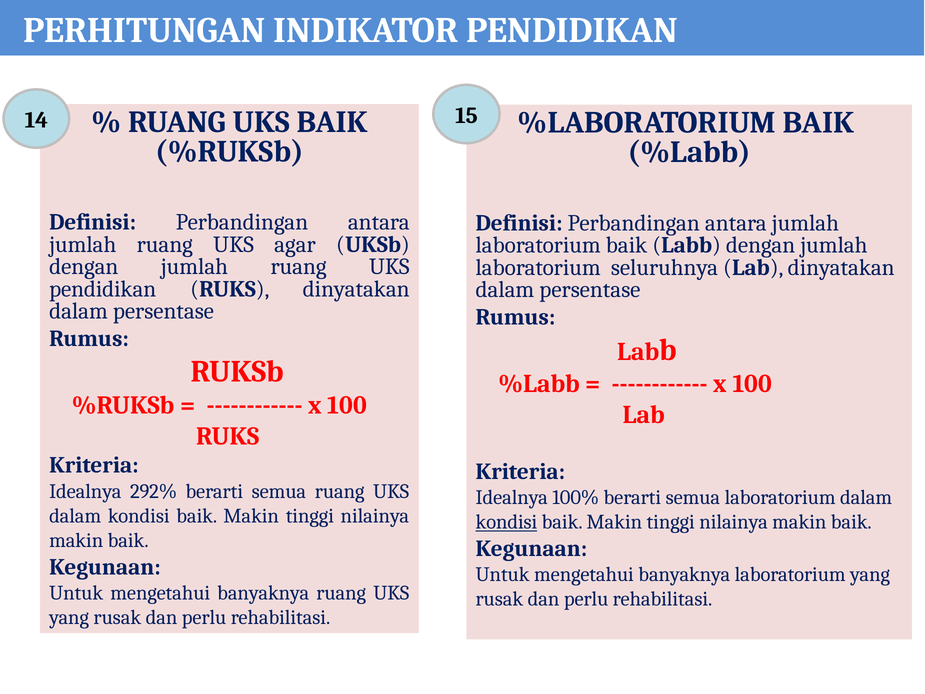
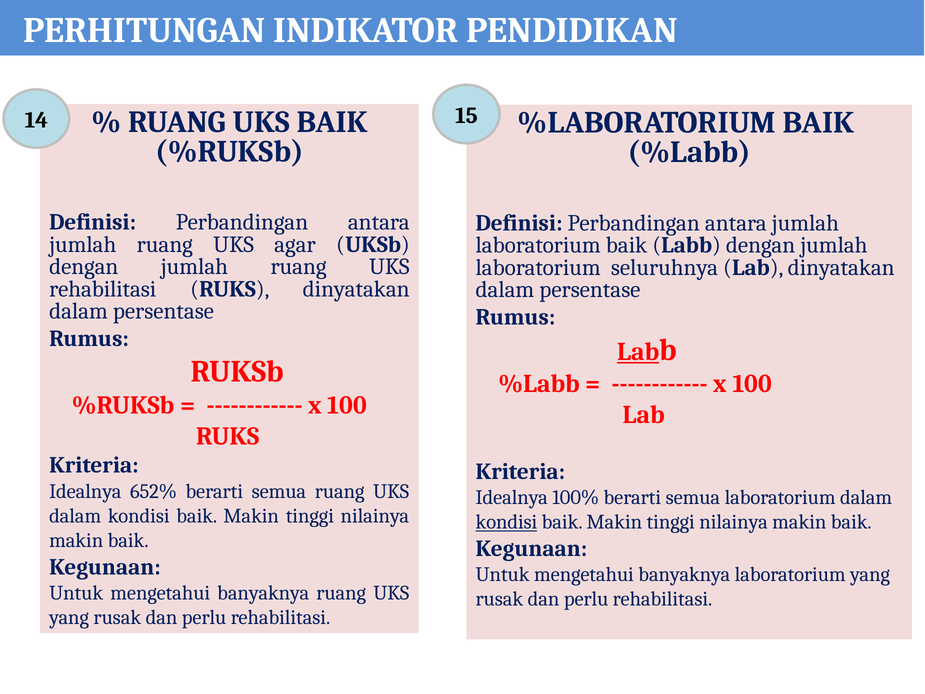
pendidikan: pendidikan -> rehabilitasi (103, 289)
Lab underline: none -> present (638, 352)
292%: 292% -> 652% (154, 491)
